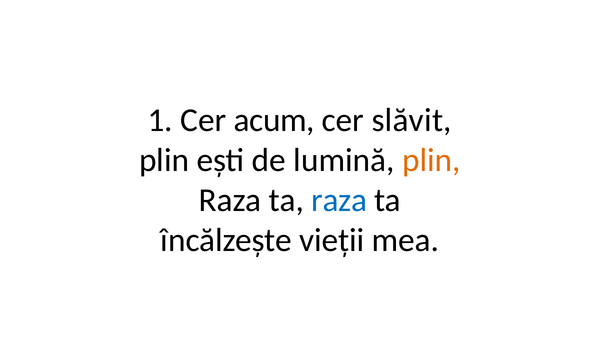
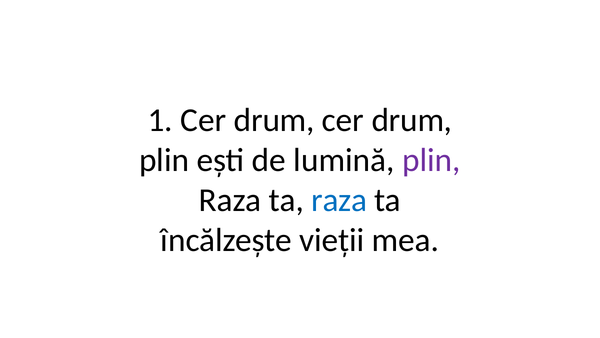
1 Cer acum: acum -> drum (274, 120)
slăvit: slăvit -> drum (412, 120)
plin colour: orange -> purple (431, 160)
